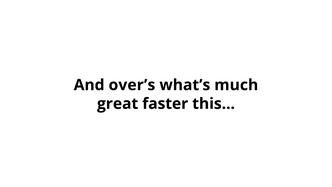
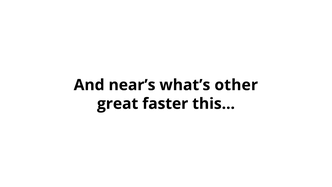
over’s: over’s -> near’s (132, 85)
much: much -> other (236, 85)
